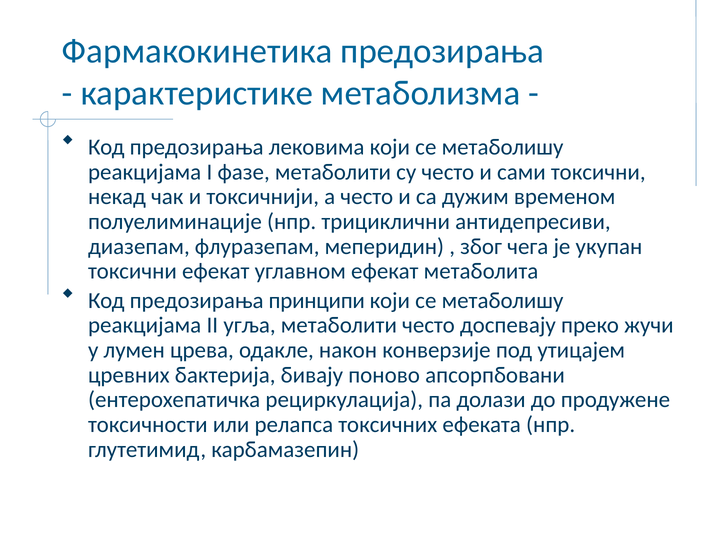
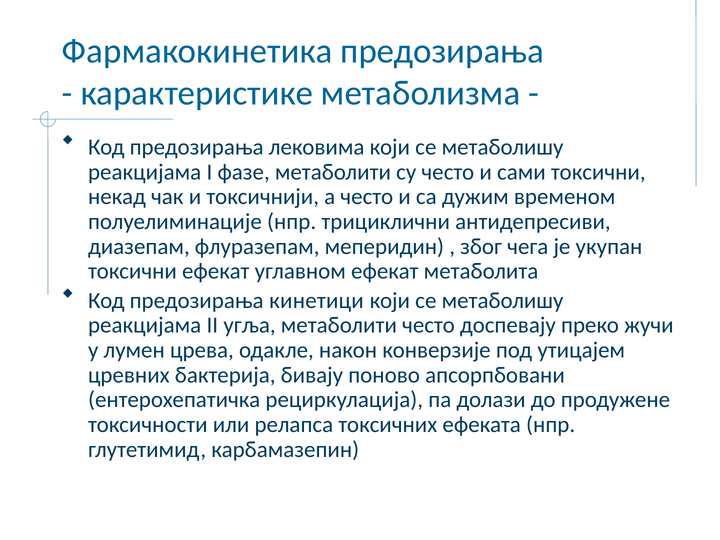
принципи: принципи -> кинетици (317, 301)
